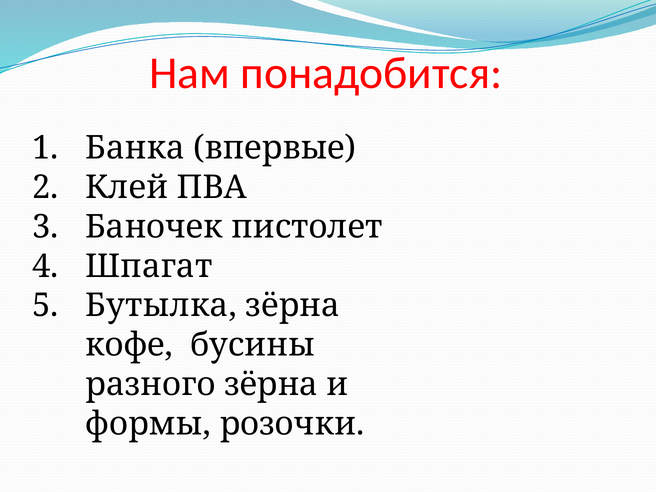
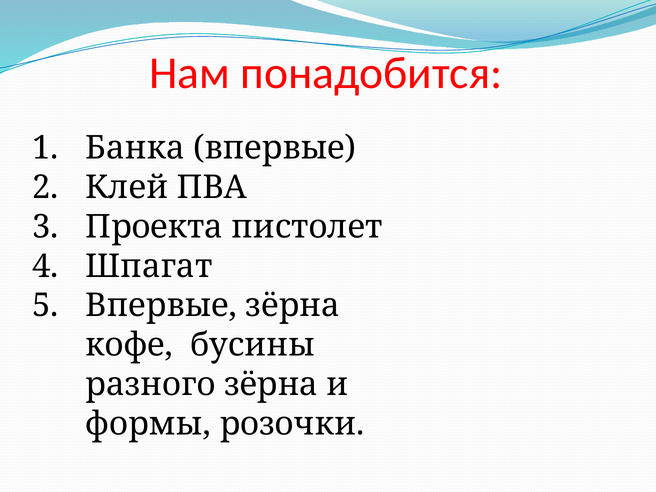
Баночек: Баночек -> Проекта (154, 227)
Бутылка: Бутылка -> Впервые (161, 306)
